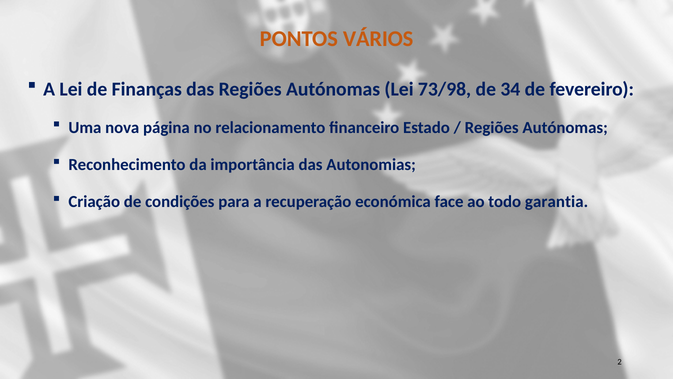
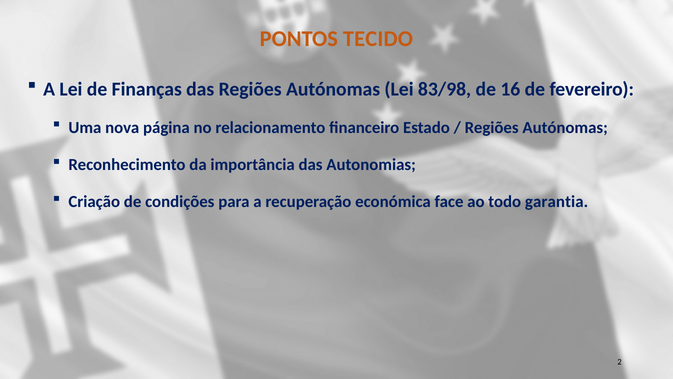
VÁRIOS: VÁRIOS -> TECIDO (378, 39)
73/98: 73/98 -> 83/98 (445, 89)
34: 34 -> 16 (510, 89)
